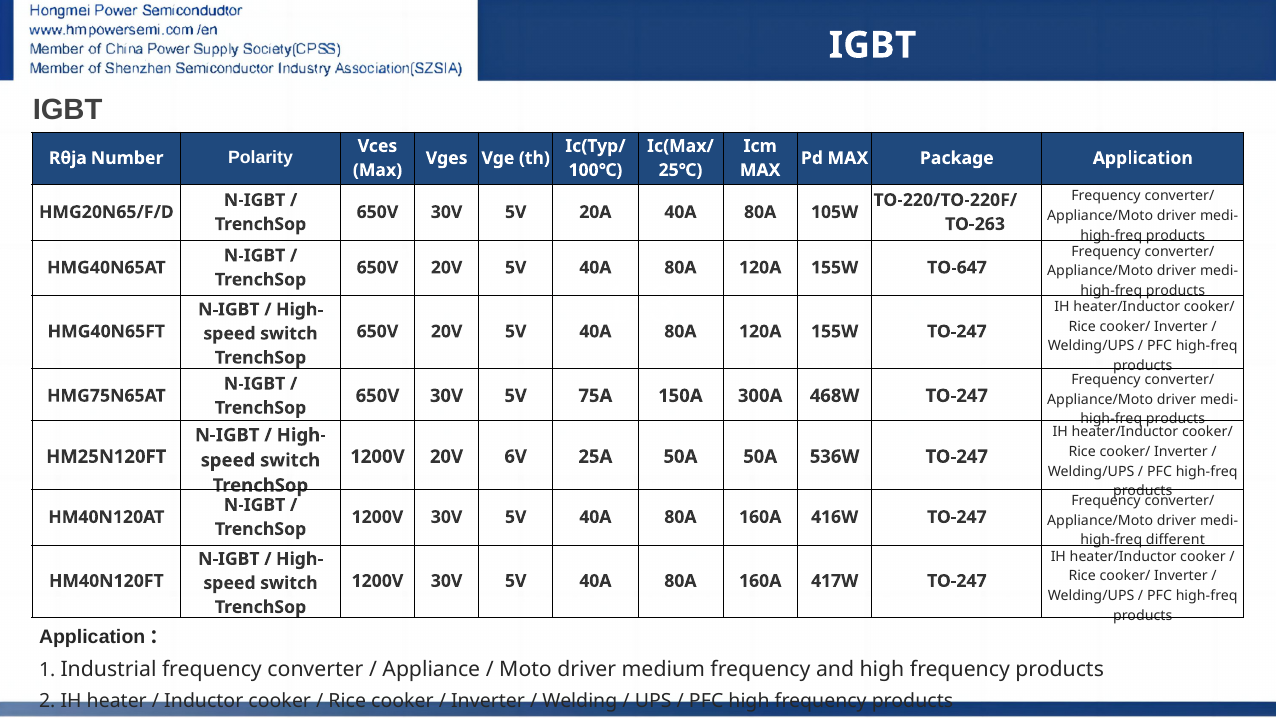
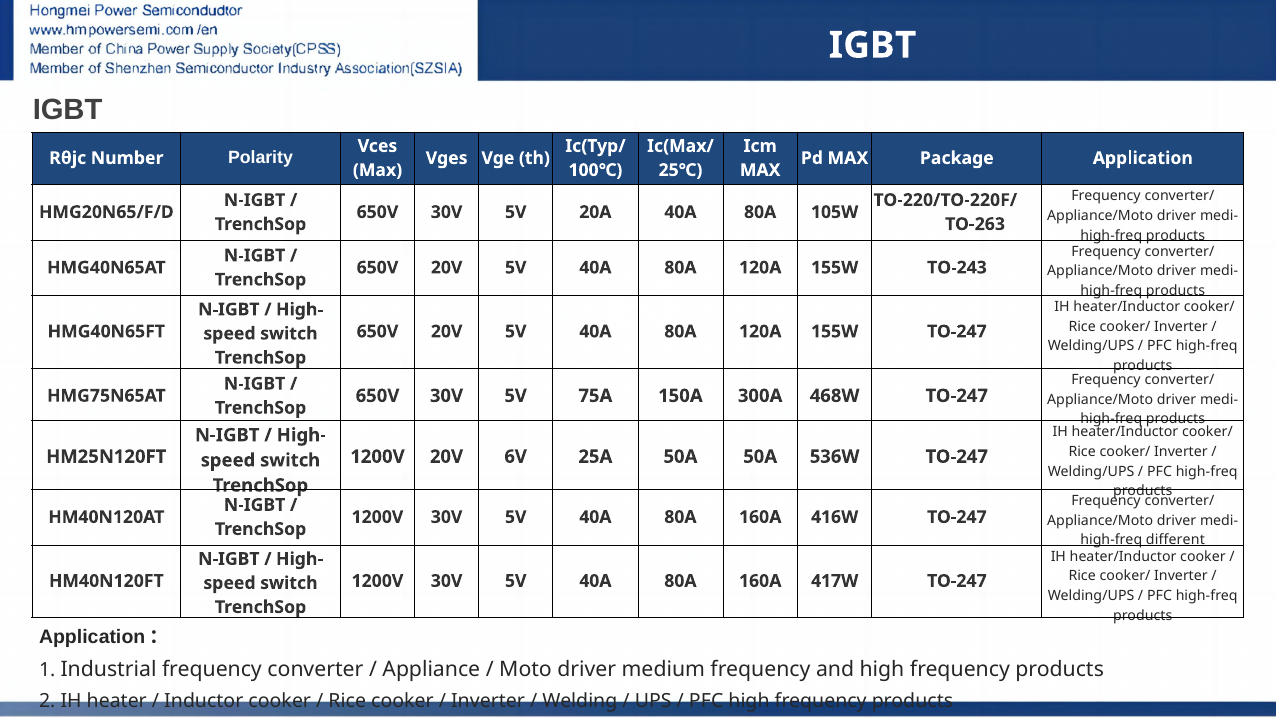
Rθja: Rθja -> Rθjc (68, 158)
TO-647: TO-647 -> TO-243 (957, 268)
